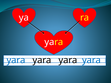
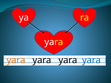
yara colour: blue -> orange (16, 60)
